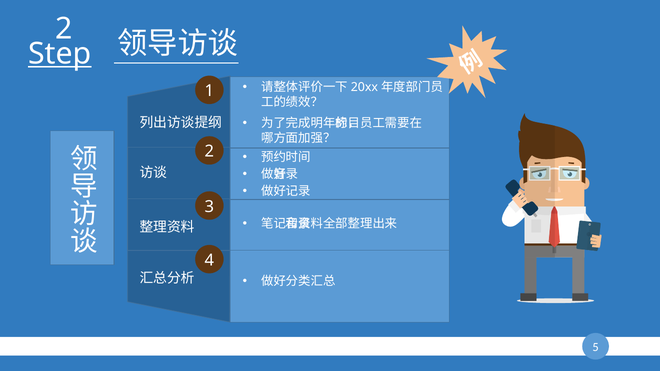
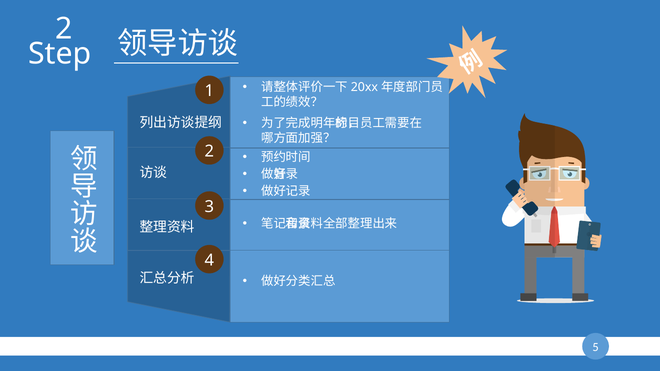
Step underline: present -> none (60, 54)
